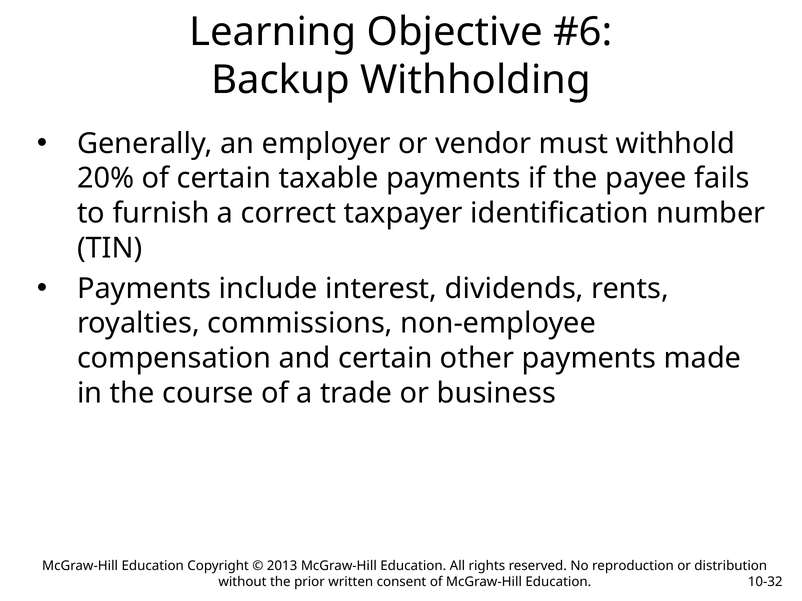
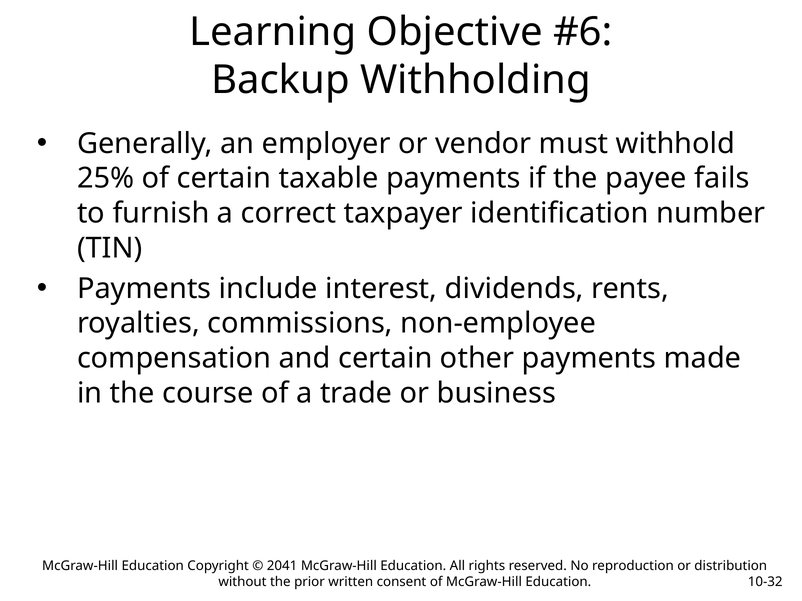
20%: 20% -> 25% (106, 179)
2013: 2013 -> 2041 (282, 566)
